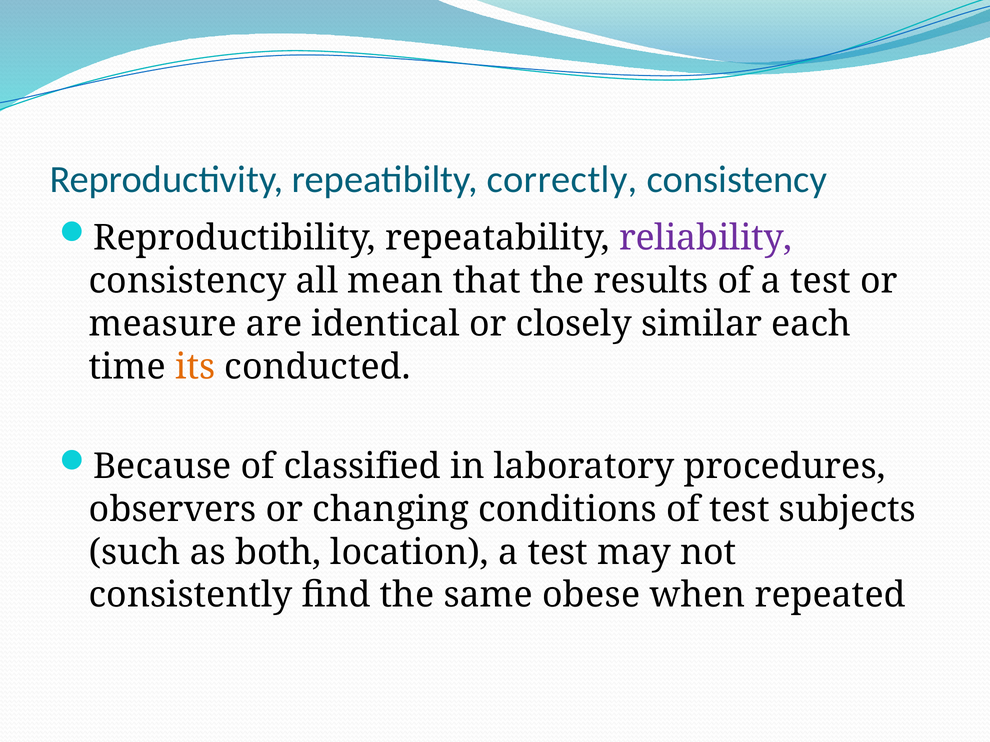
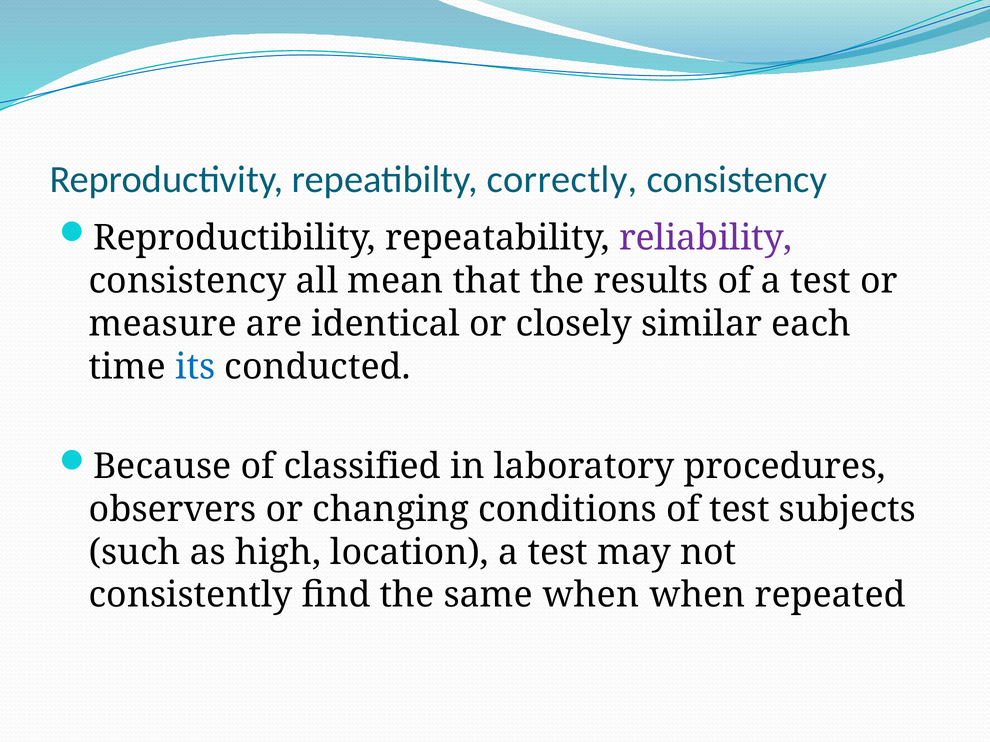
its colour: orange -> blue (195, 367)
both: both -> high (278, 553)
same obese: obese -> when (591, 596)
